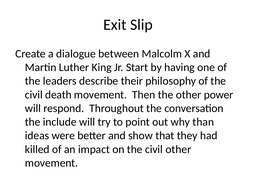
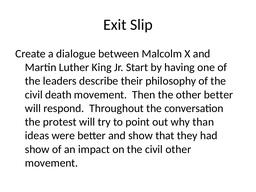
other power: power -> better (219, 95)
include: include -> protest (60, 122)
killed: killed -> show (37, 149)
